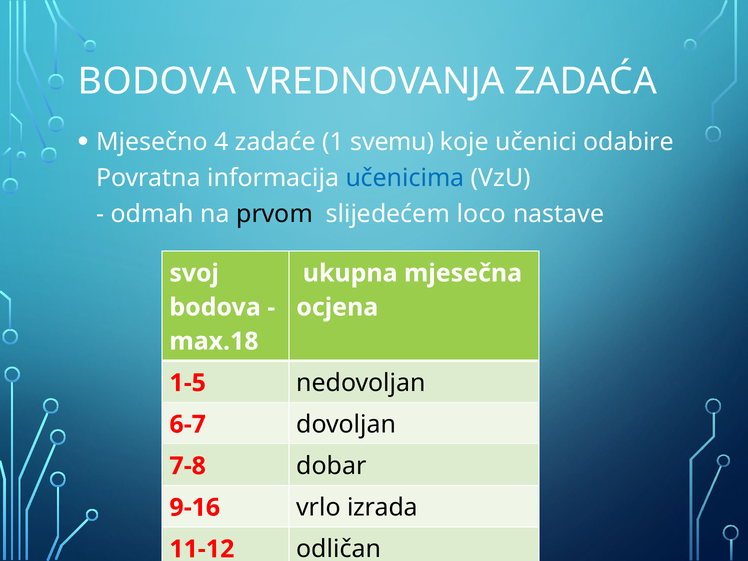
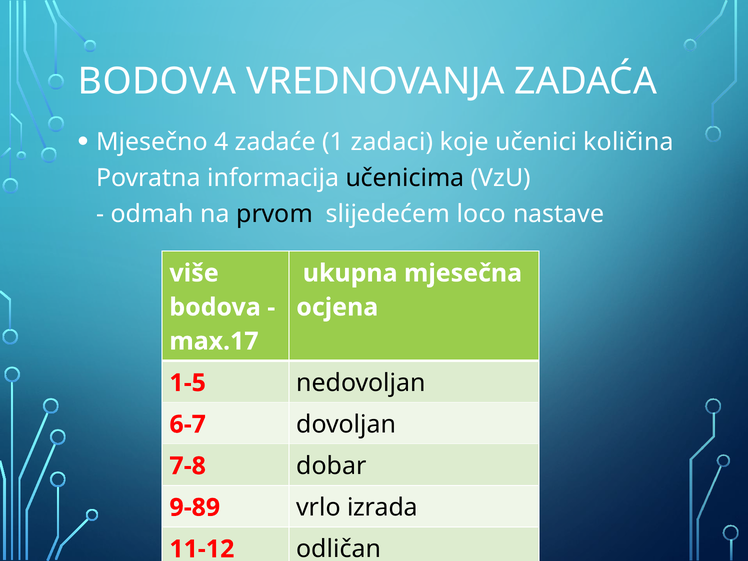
svemu: svemu -> zadaci (392, 142)
odabire: odabire -> količina (628, 142)
učenicima colour: blue -> black (405, 178)
svoj: svoj -> više (194, 273)
max.18: max.18 -> max.17 (214, 341)
9-16: 9-16 -> 9-89 (195, 508)
